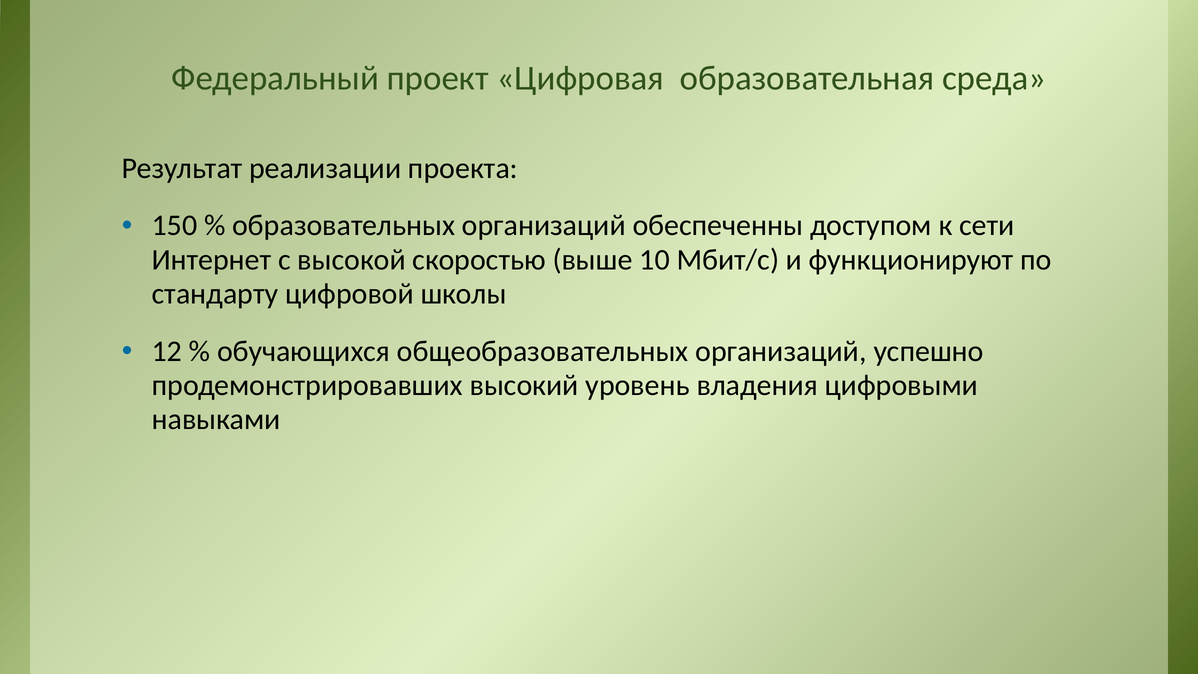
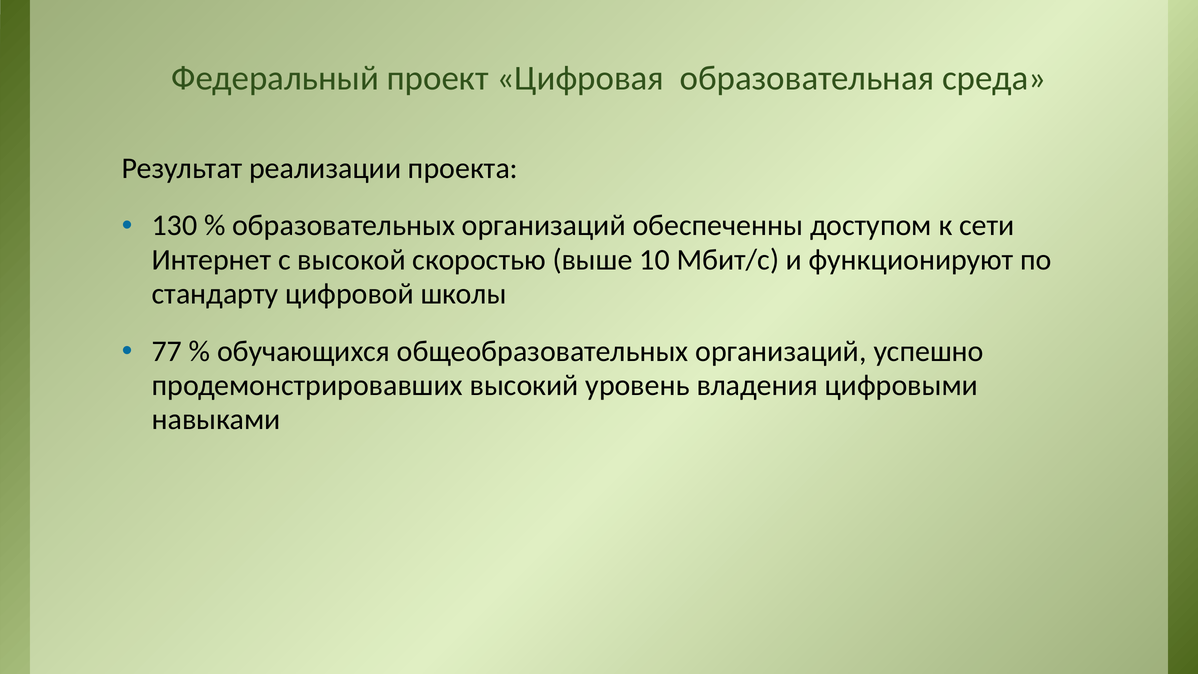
150: 150 -> 130 (175, 226)
12: 12 -> 77 (167, 351)
